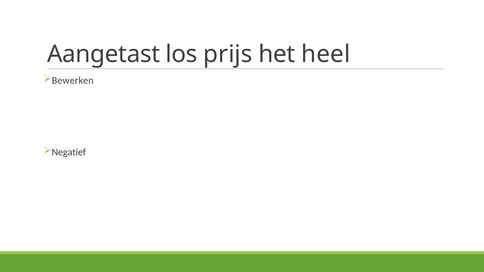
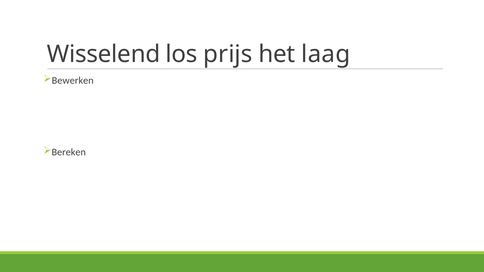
Aangetast: Aangetast -> Wisselend (104, 54)
heel: heel -> laag (326, 54)
Negatief: Negatief -> Bereken (69, 152)
